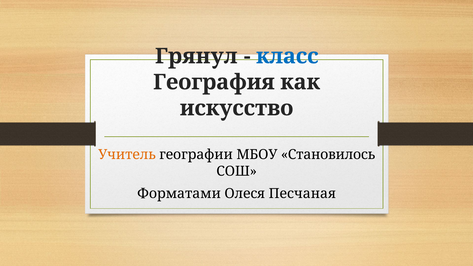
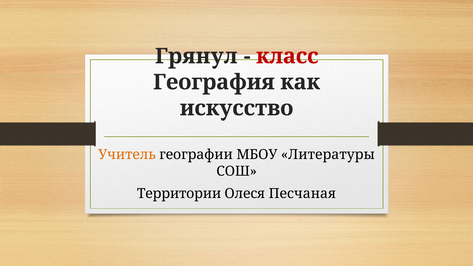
класс colour: blue -> red (287, 56)
Становилось: Становилось -> Литературы (328, 155)
Форматами: Форматами -> Территории (179, 194)
